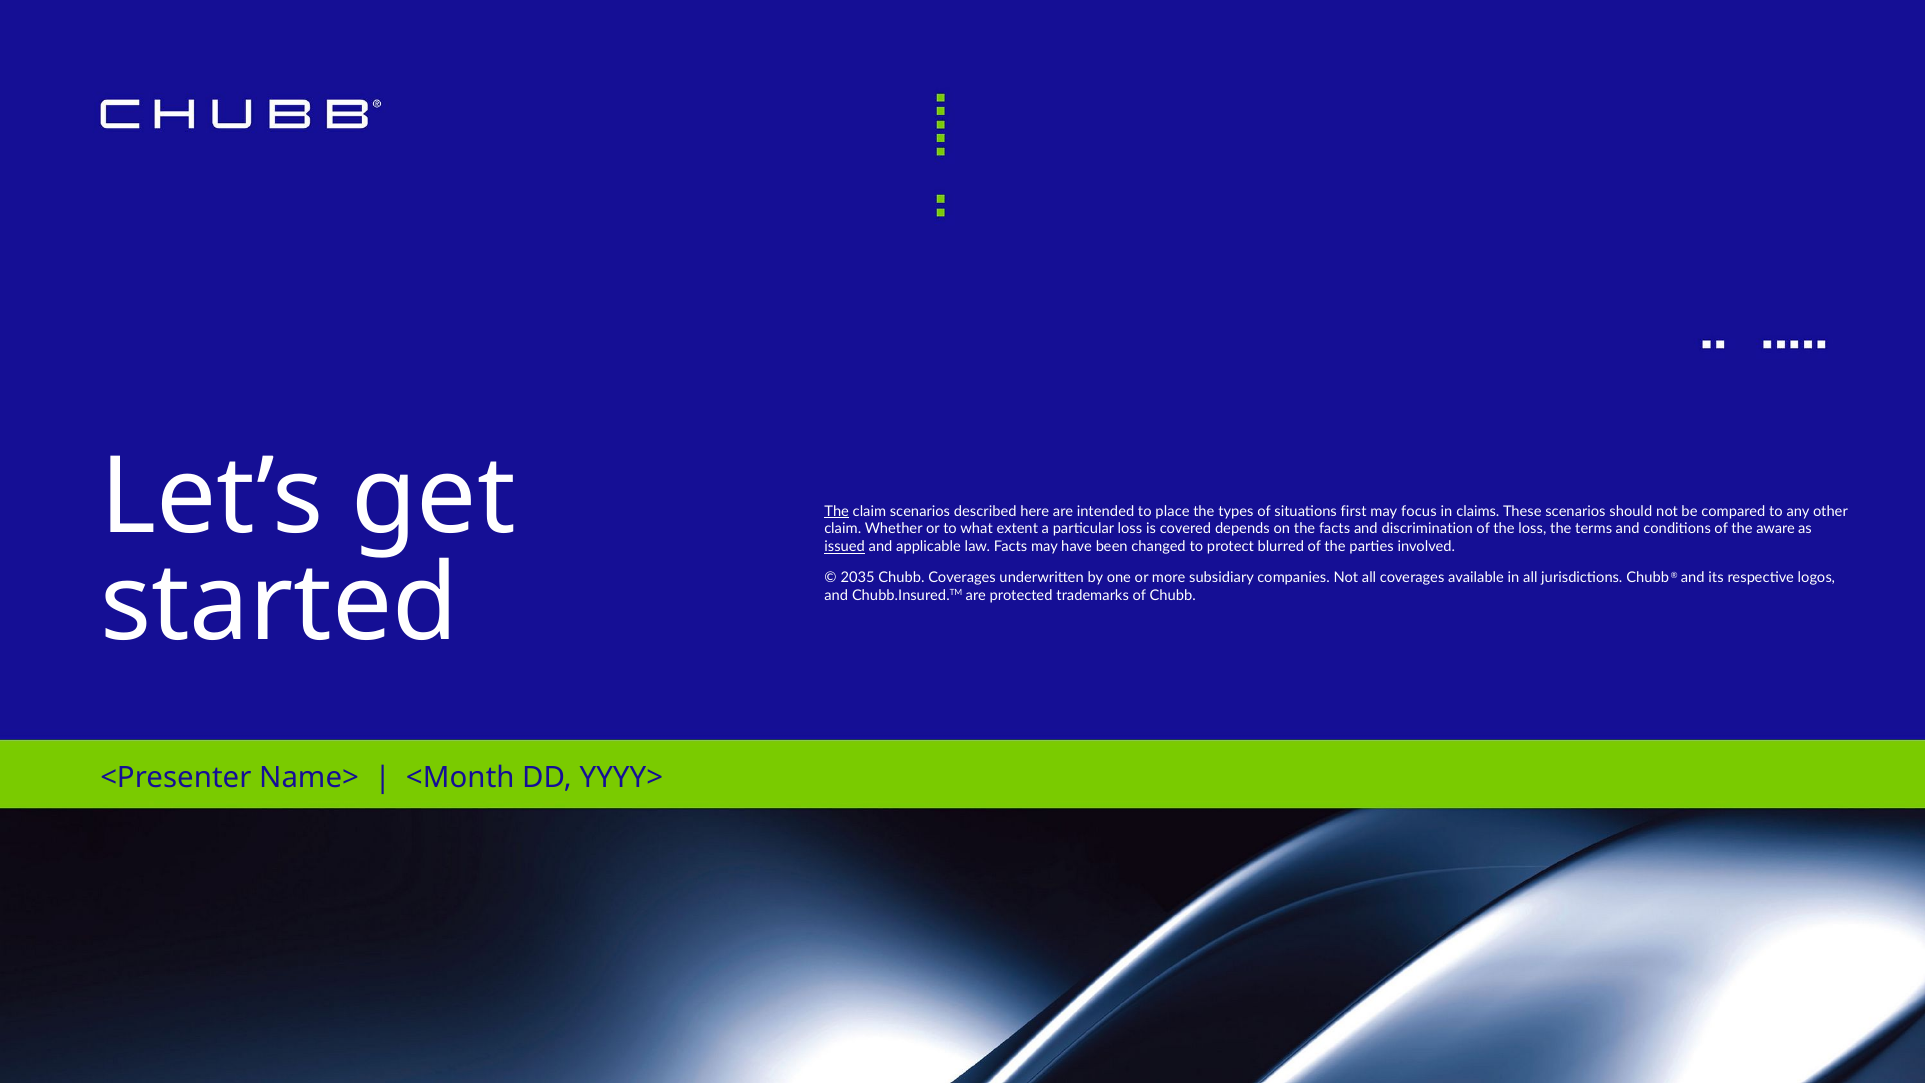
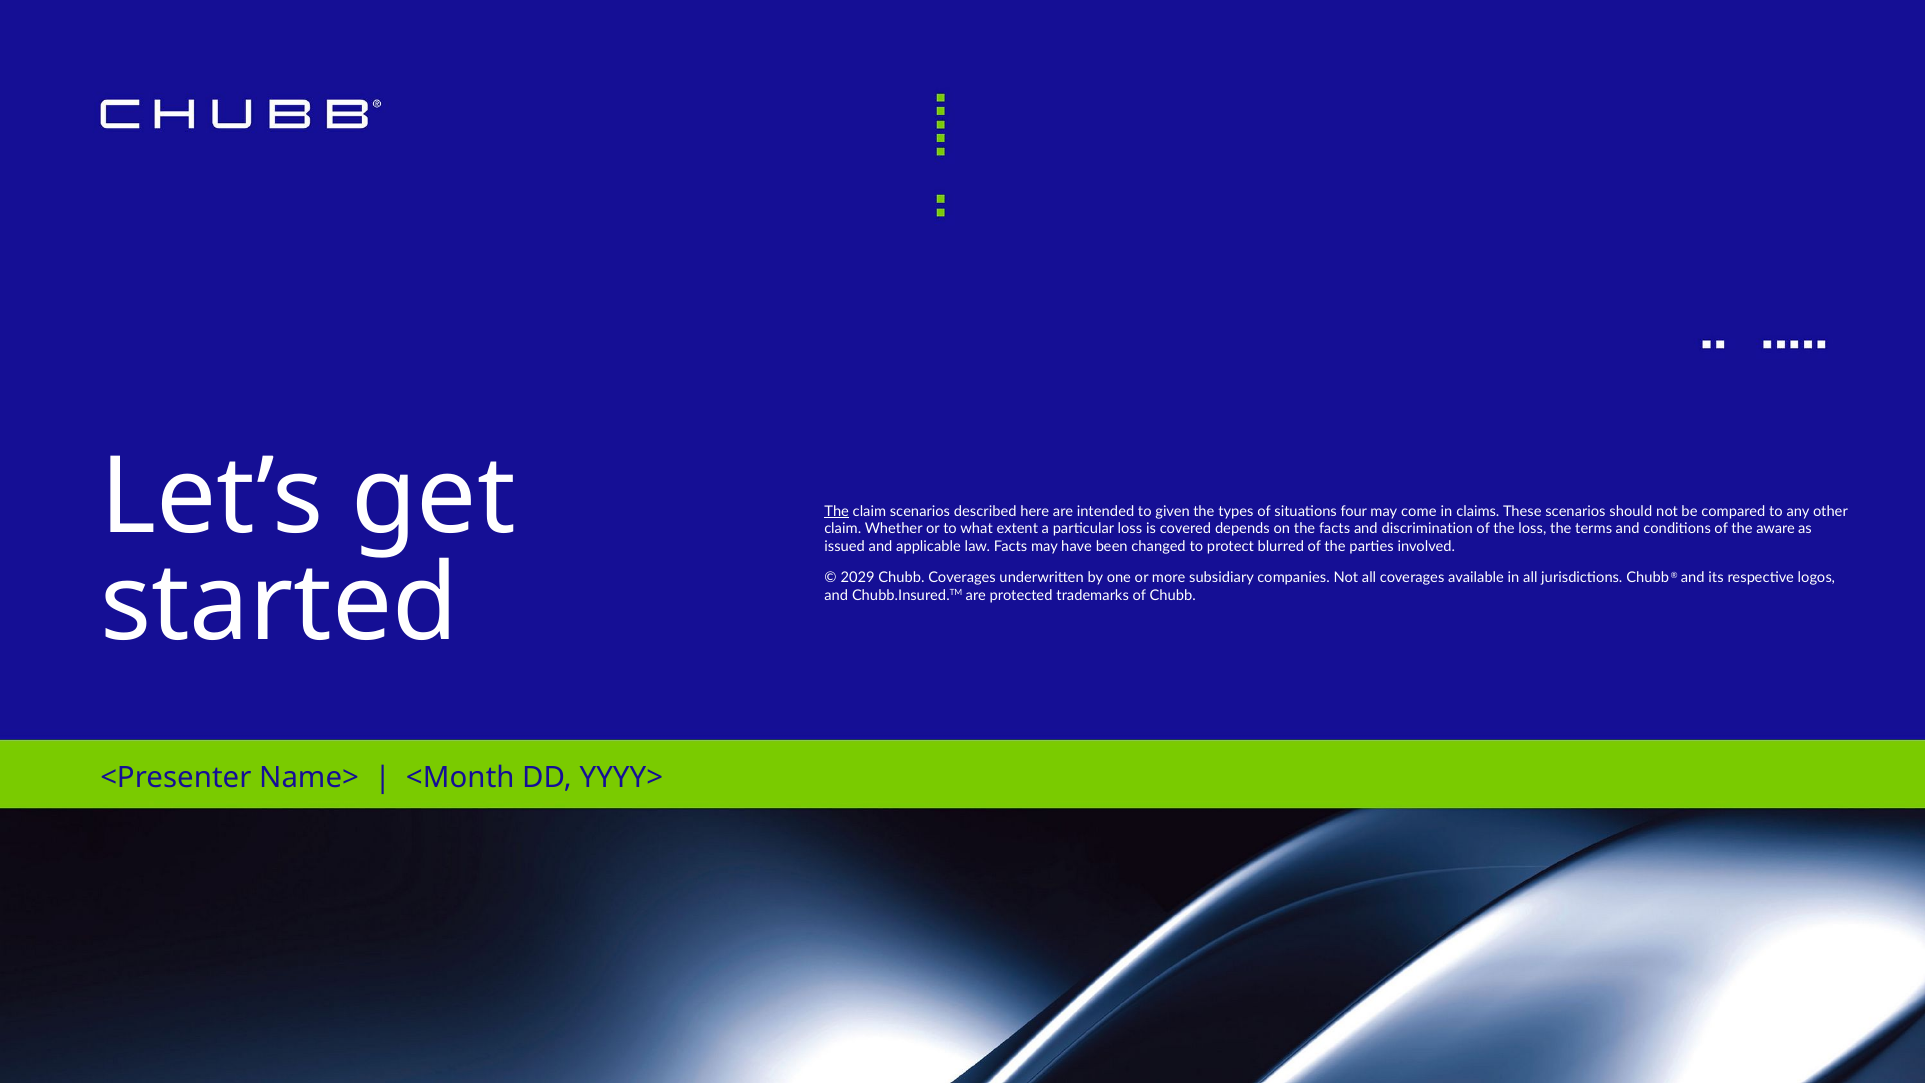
place: place -> given (1173, 511)
first: first -> four (1354, 511)
focus: focus -> come (1419, 511)
issued underline: present -> none (845, 547)
2035: 2035 -> 2029 (858, 578)
